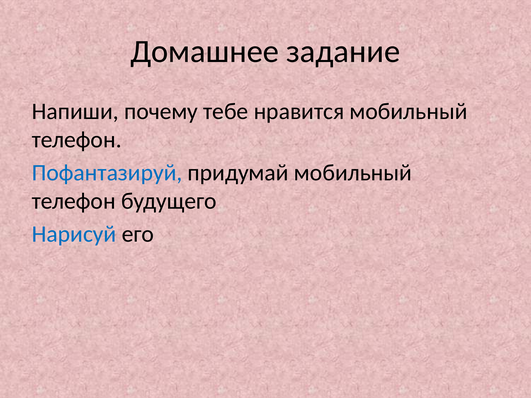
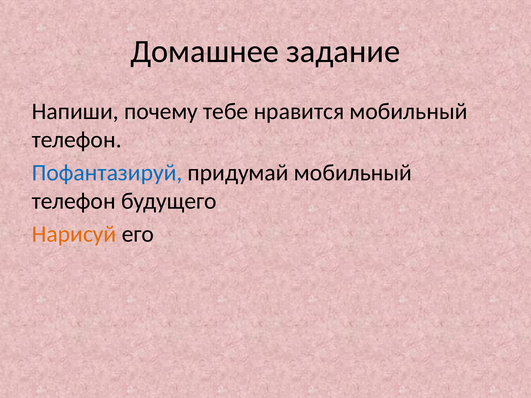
Нарисуй colour: blue -> orange (74, 234)
